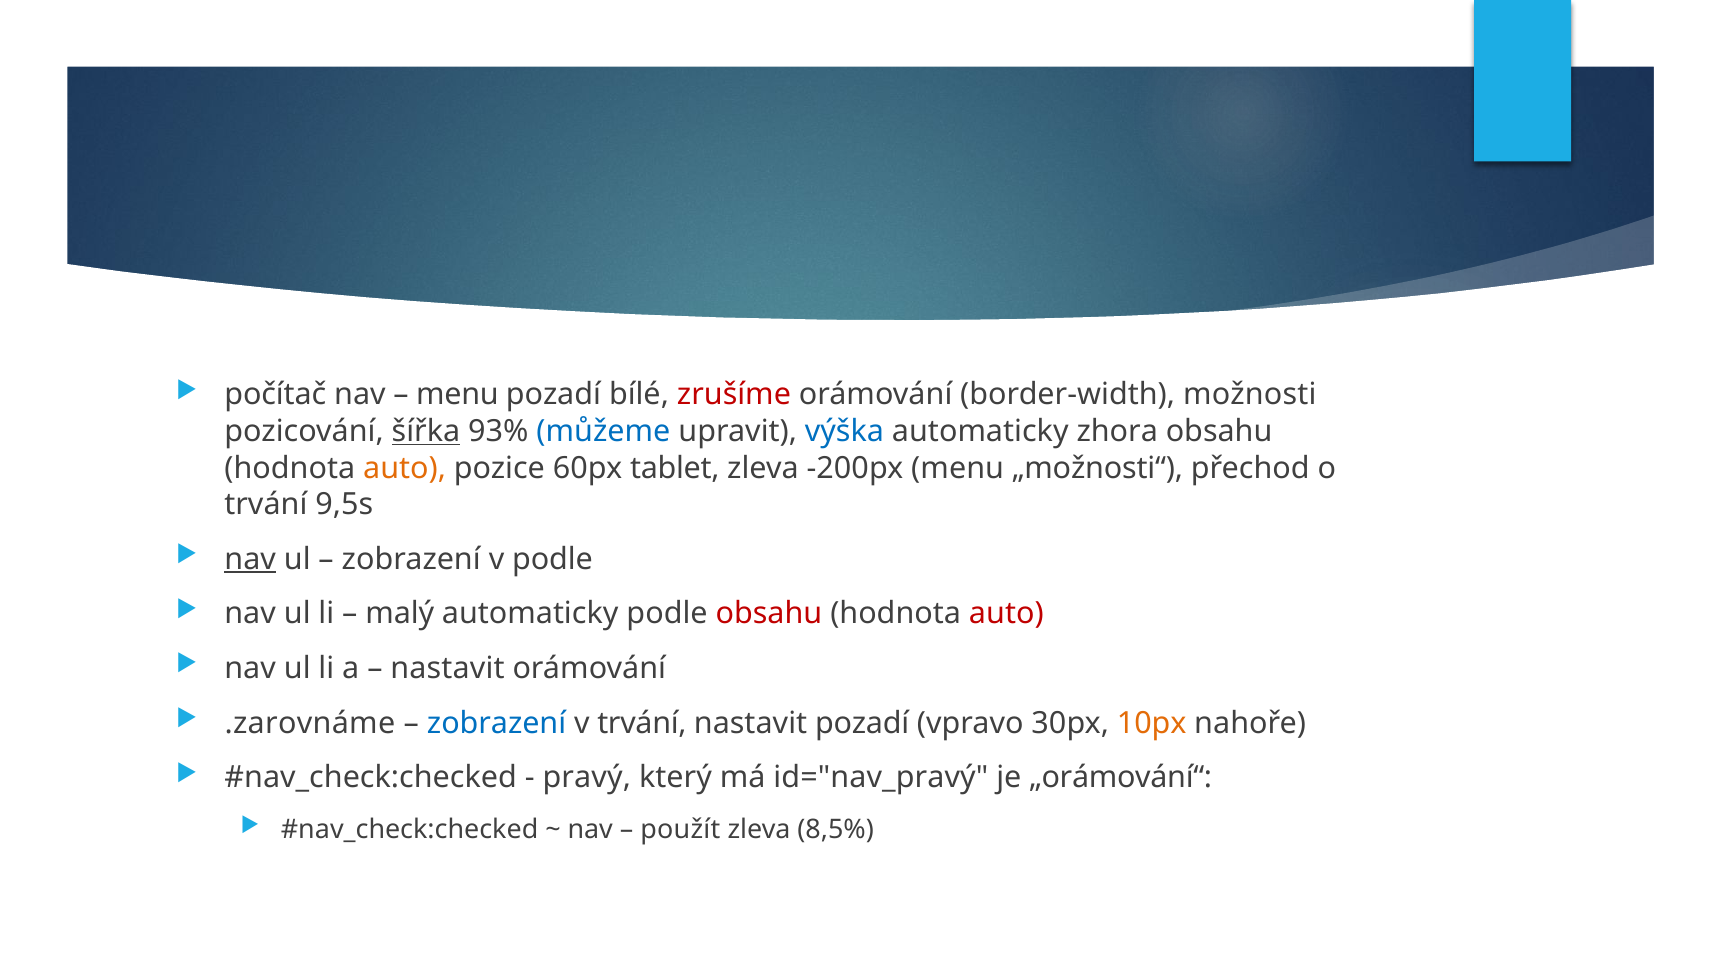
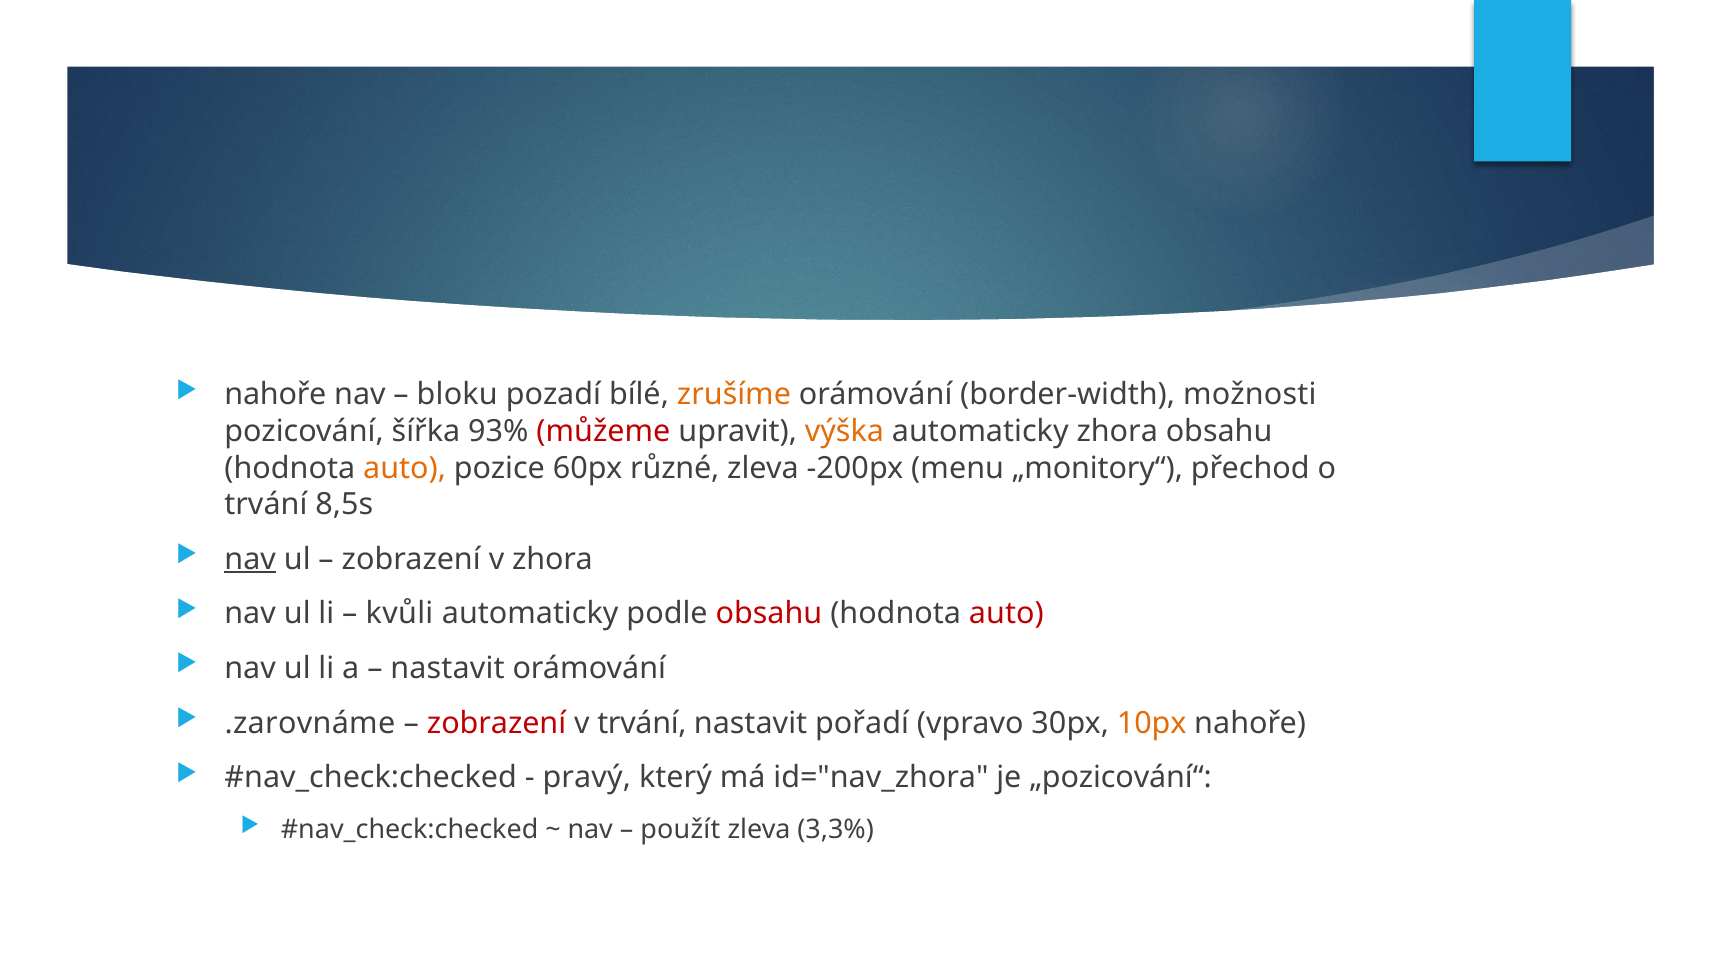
počítač: počítač -> nahoře (275, 395)
menu: menu -> bloku (457, 395)
zrušíme colour: red -> orange (734, 395)
šířka underline: present -> none (426, 431)
můžeme colour: blue -> red (603, 431)
výška colour: blue -> orange (844, 431)
tablet: tablet -> různé (675, 468)
„možnosti“: „možnosti“ -> „monitory“ (1097, 468)
9,5s: 9,5s -> 8,5s (344, 504)
v podle: podle -> zhora (553, 559)
malý: malý -> kvůli (400, 614)
zobrazení colour: blue -> red (497, 723)
nastavit pozadí: pozadí -> pořadí (862, 723)
id="nav_pravý: id="nav_pravý -> id="nav_zhora (881, 777)
„orámování“: „orámování“ -> „pozicování“ (1121, 777)
8,5%: 8,5% -> 3,3% (836, 829)
